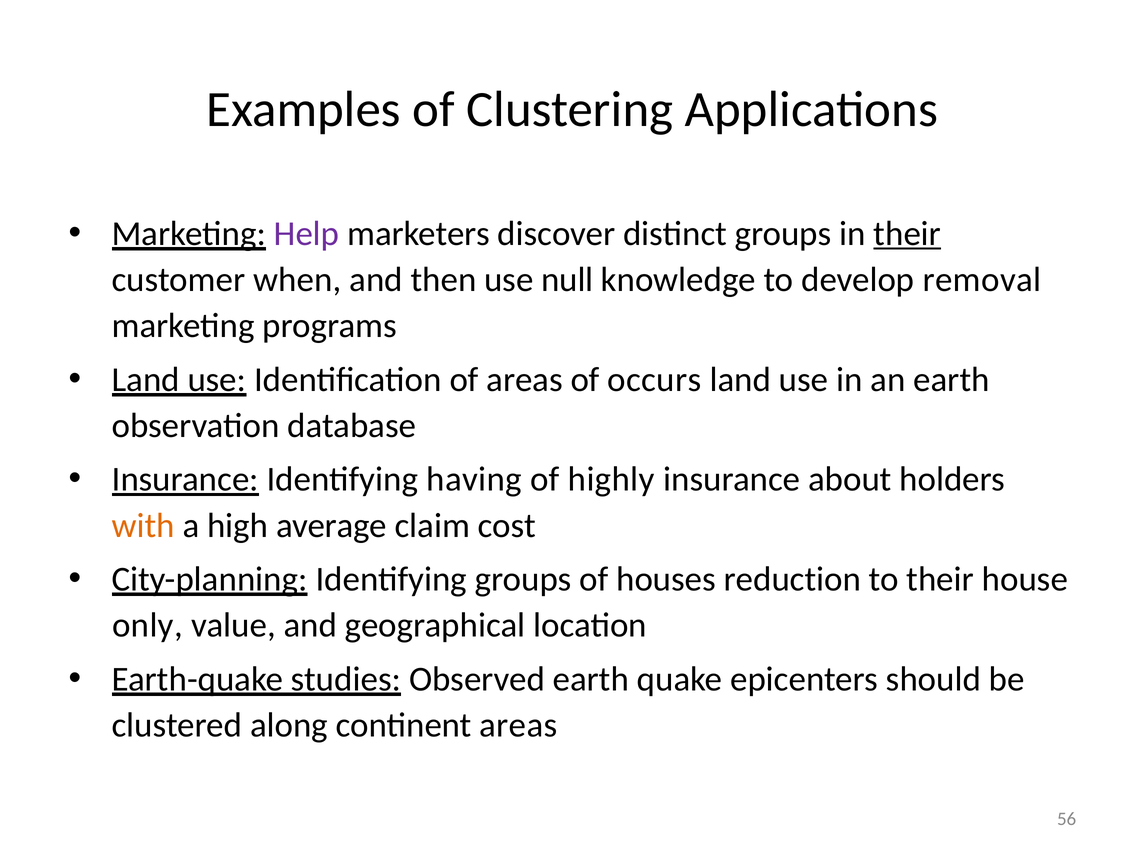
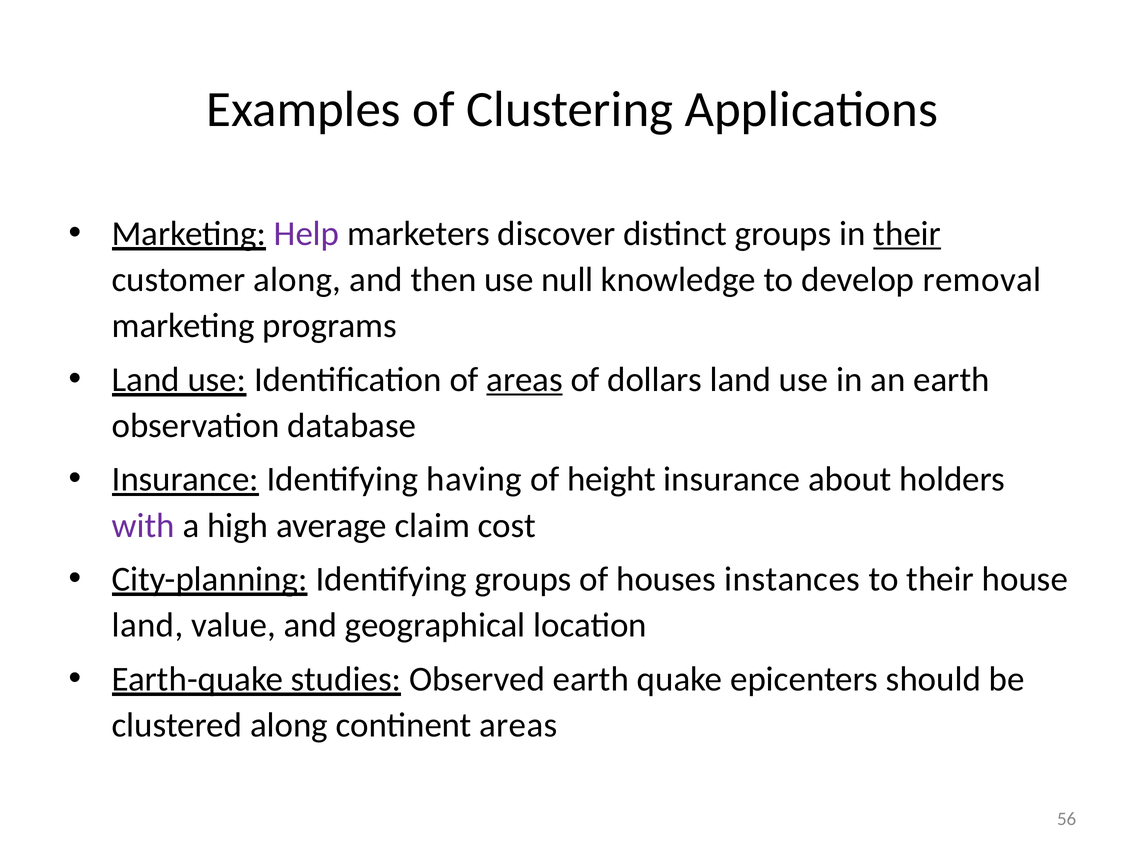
customer when: when -> along (297, 280)
areas underline: none -> present (525, 380)
occurs: occurs -> dollars (655, 380)
highly: highly -> height (612, 480)
with colour: orange -> purple (143, 526)
reduction: reduction -> instances (792, 580)
only: only -> land (147, 626)
